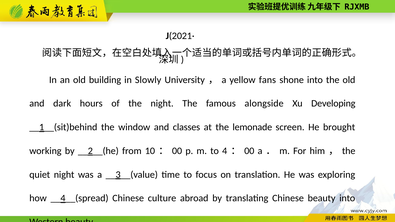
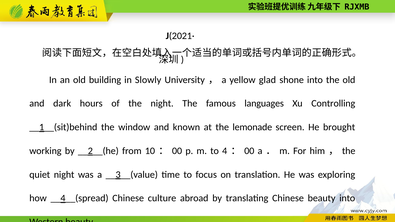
fans: fans -> glad (267, 80)
alongside: alongside -> languages (264, 104)
Developing: Developing -> Controlling (333, 104)
classes: classes -> known (186, 127)
